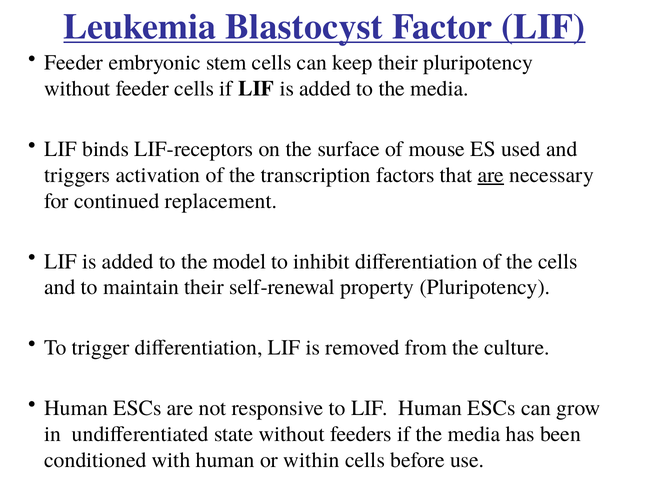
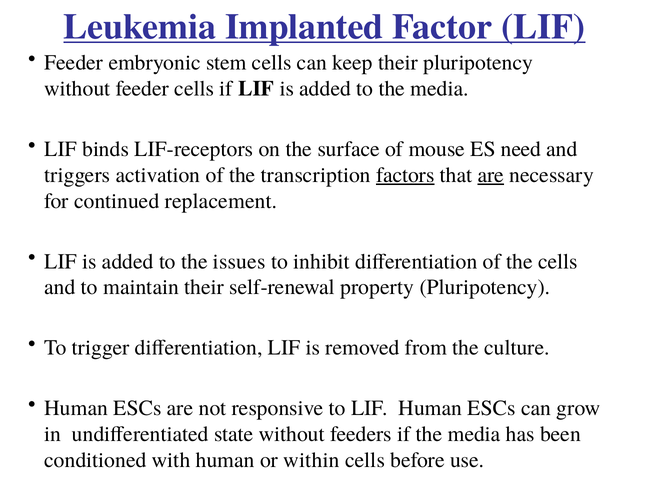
Blastocyst: Blastocyst -> Implanted (304, 27)
used: used -> need (521, 149)
factors underline: none -> present (405, 175)
model: model -> issues (239, 262)
